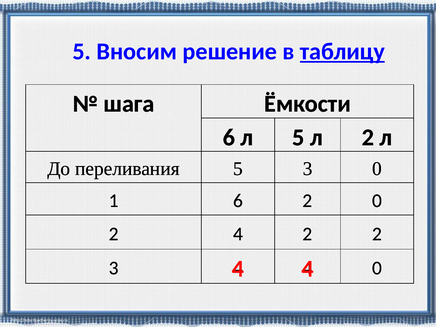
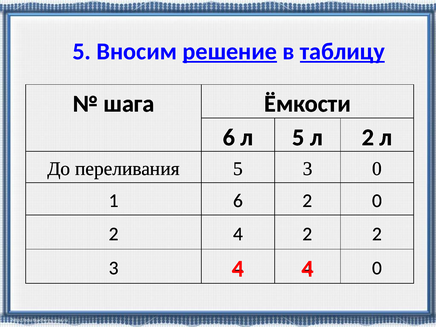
решение underline: none -> present (230, 51)
